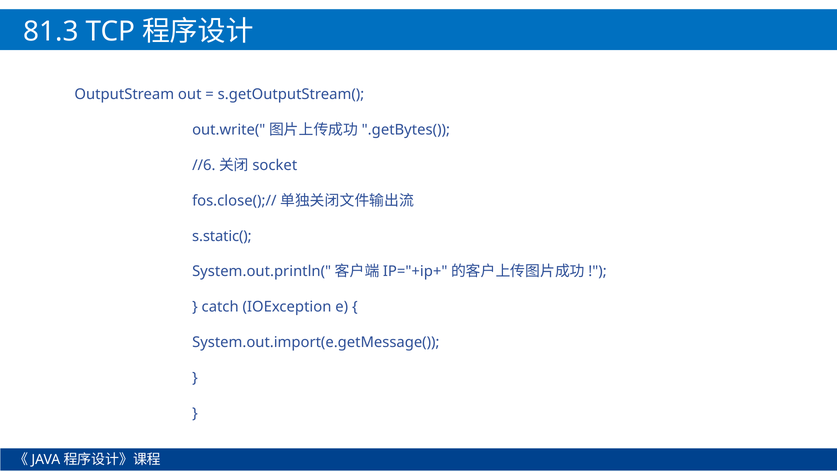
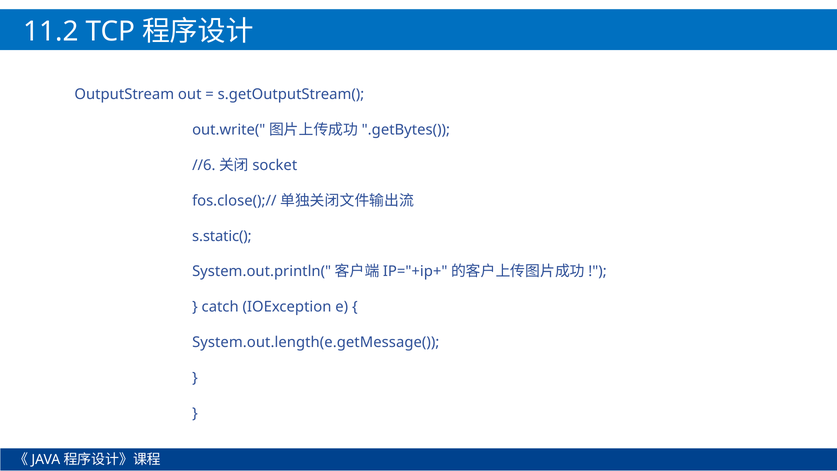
81.3: 81.3 -> 11.2 (51, 32)
System.out.import(e.getMessage(: System.out.import(e.getMessage( -> System.out.length(e.getMessage( (316, 342)
